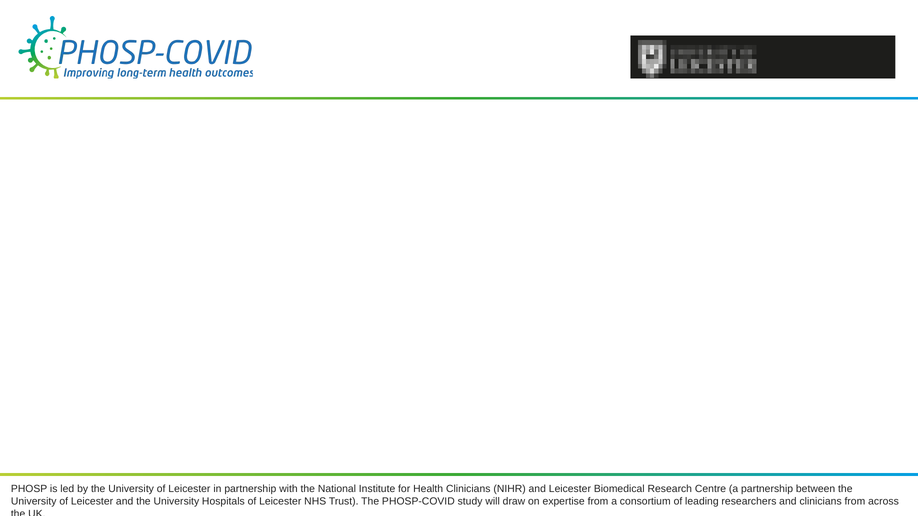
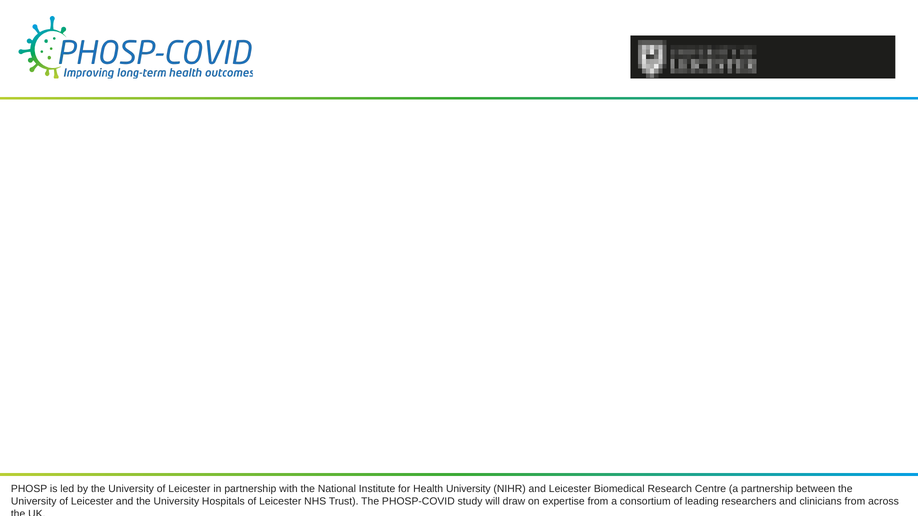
Health Clinicians: Clinicians -> University (468, 489)
